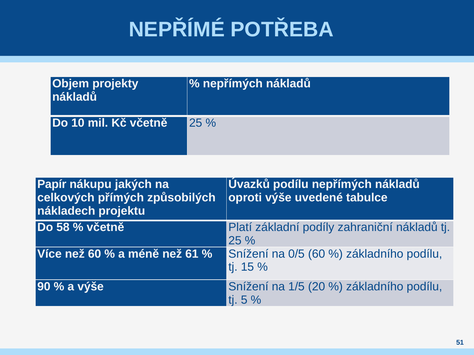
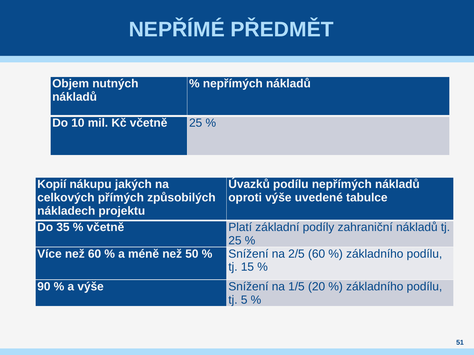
POTŘEBA: POTŘEBA -> PŘEDMĚT (282, 29)
projekty: projekty -> nutných (115, 84)
Papír: Papír -> Kopií (52, 185)
58: 58 -> 35 (63, 228)
61: 61 -> 50 (192, 254)
0/5: 0/5 -> 2/5 (296, 254)
